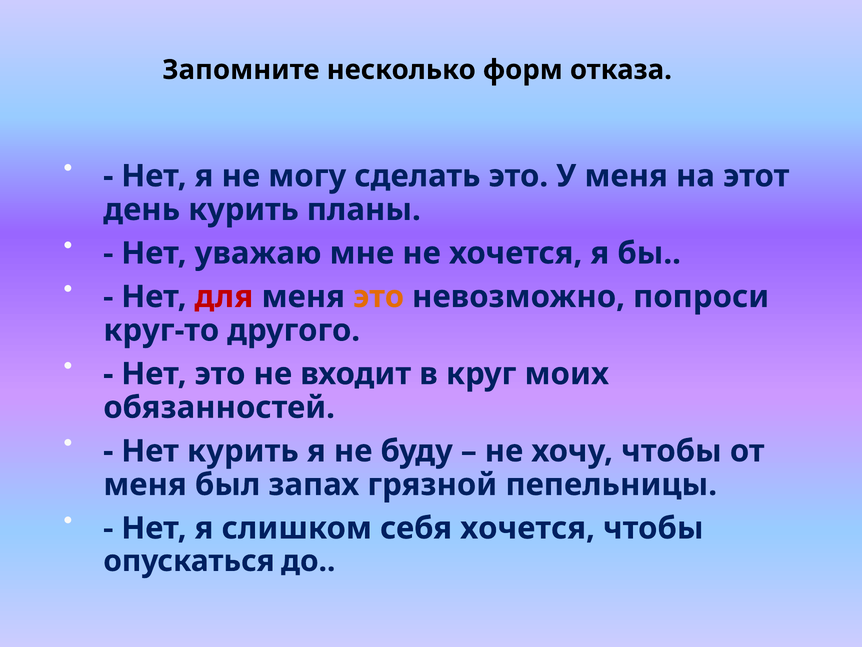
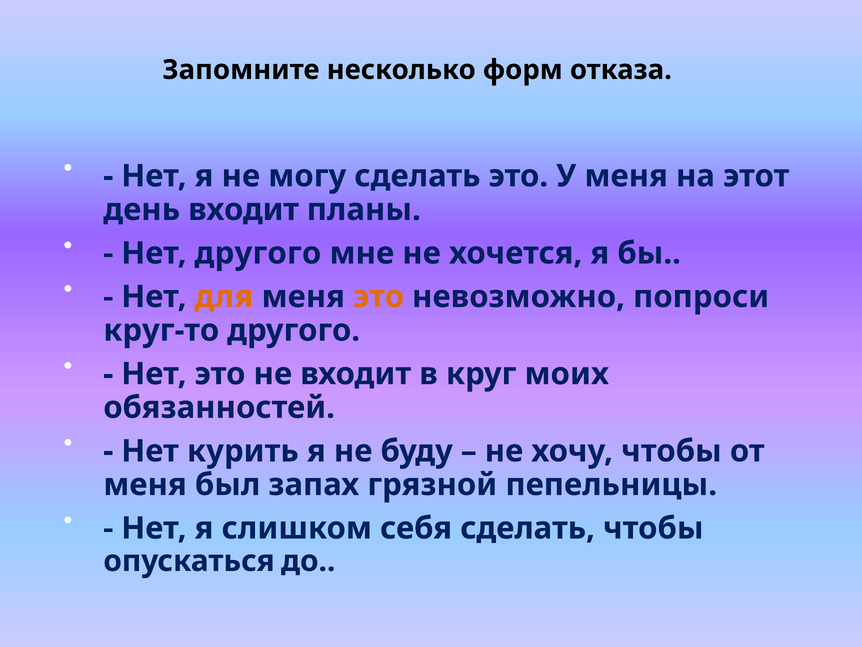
день курить: курить -> входит (244, 210)
Нет уважаю: уважаю -> другого (258, 253)
для colour: red -> orange (224, 297)
себя хочется: хочется -> сделать (528, 528)
